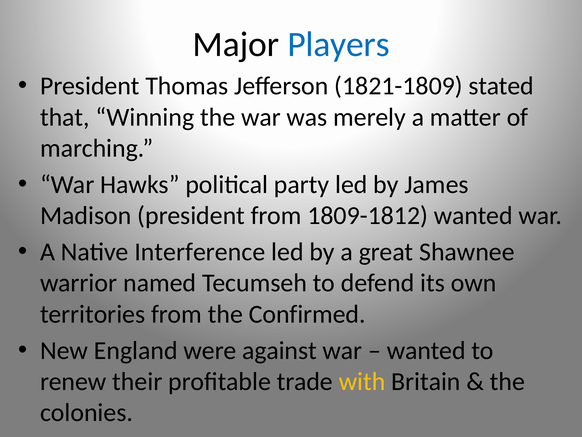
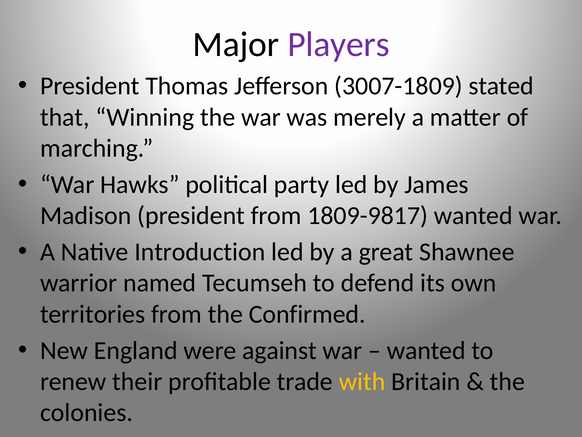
Players colour: blue -> purple (338, 44)
1821-1809: 1821-1809 -> 3007-1809 (399, 86)
1809-1812: 1809-1812 -> 1809-9817 (368, 215)
Interference: Interference -> Introduction (200, 252)
